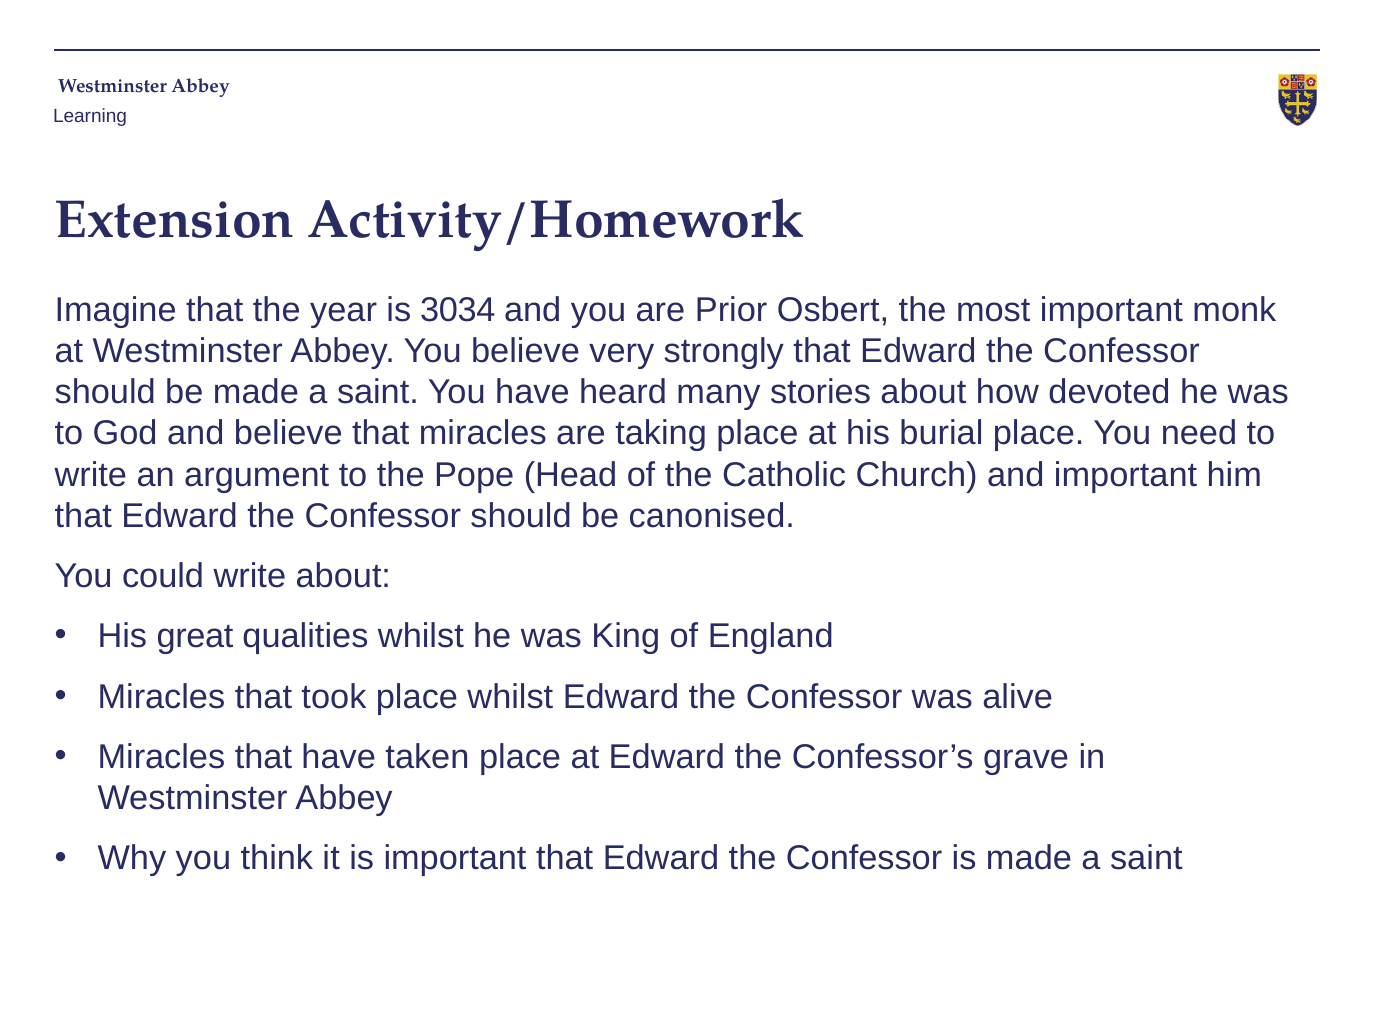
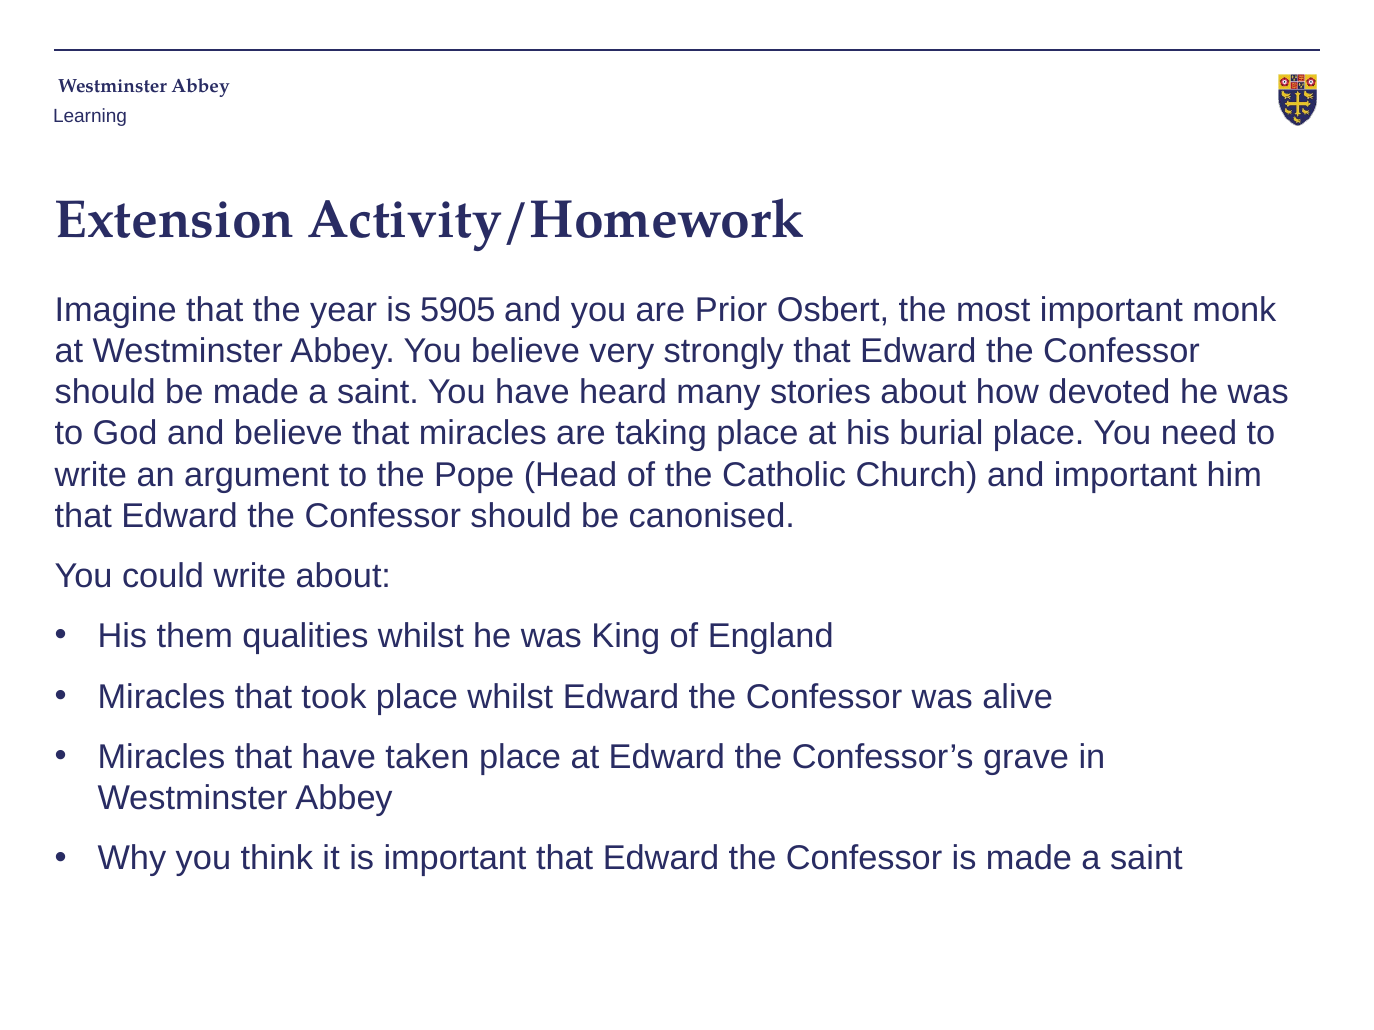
3034: 3034 -> 5905 (458, 310)
great: great -> them (195, 637)
